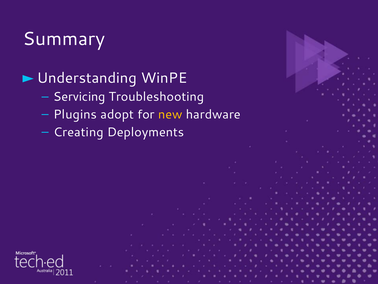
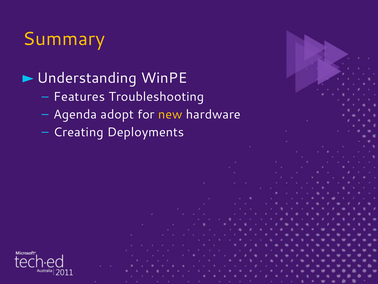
Summary colour: white -> yellow (64, 39)
Servicing: Servicing -> Features (79, 97)
Plugins: Plugins -> Agenda (75, 114)
